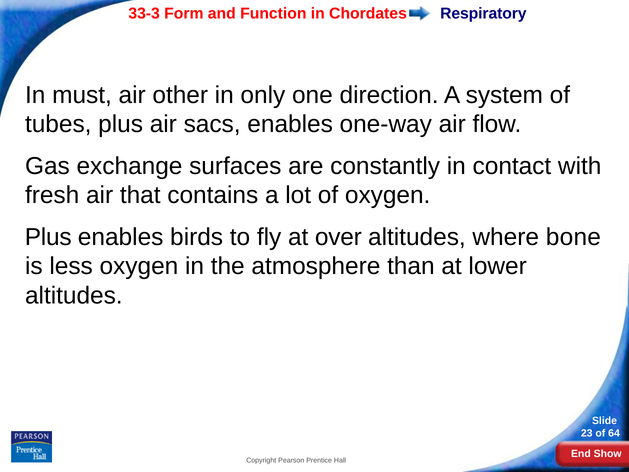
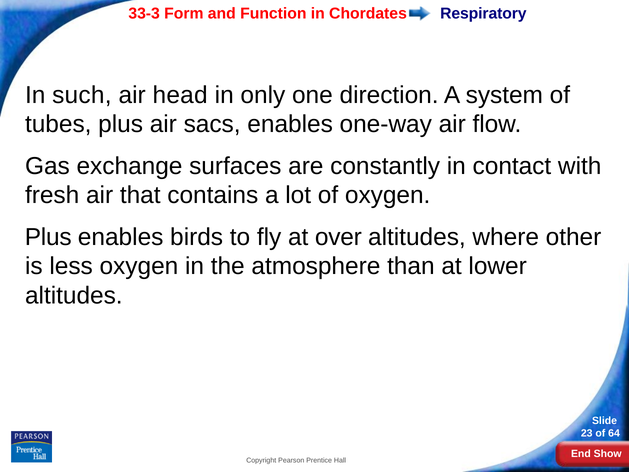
must: must -> such (82, 95)
other: other -> head (180, 95)
bone: bone -> other (574, 237)
